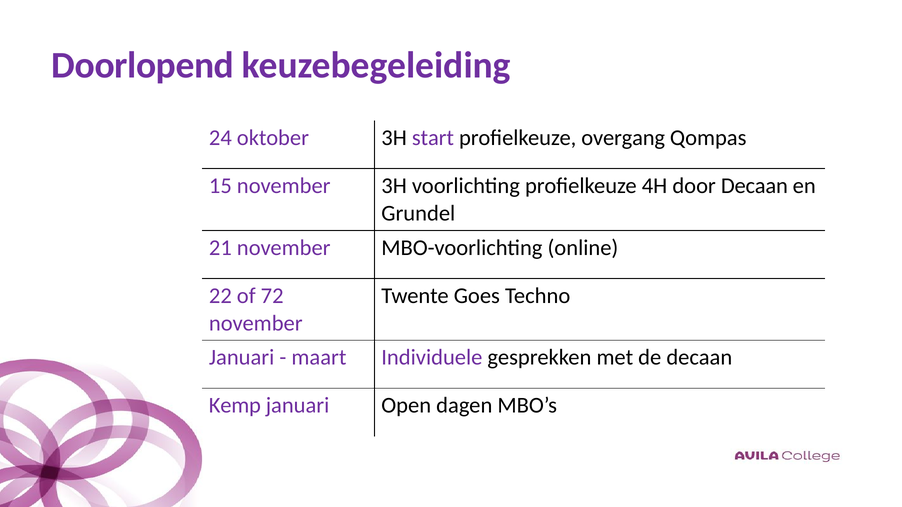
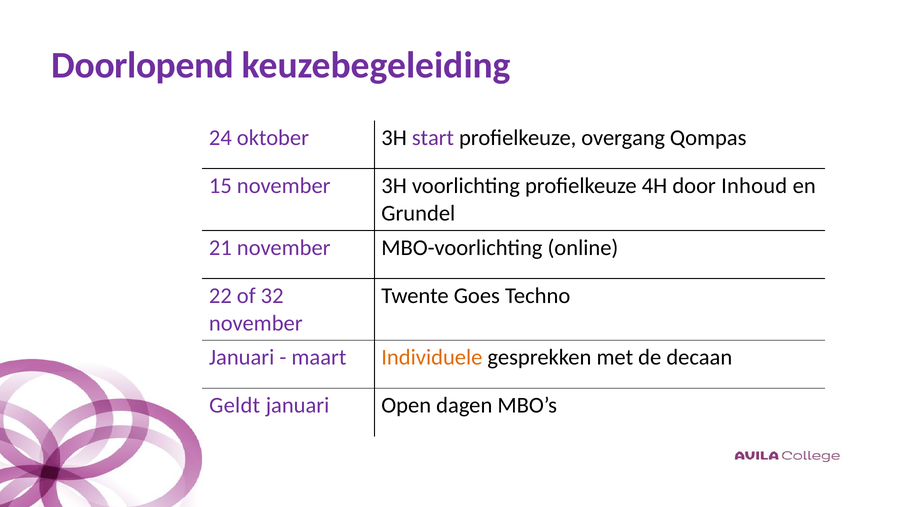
door Decaan: Decaan -> Inhoud (754, 186)
72: 72 -> 32 (272, 296)
Individuele colour: purple -> orange (432, 358)
Kemp: Kemp -> Geldt (235, 406)
